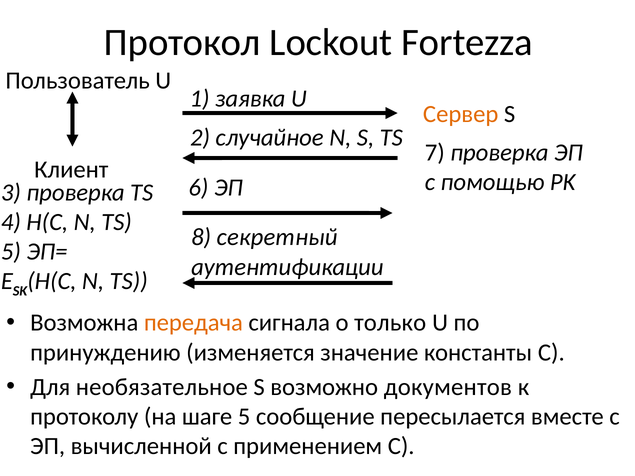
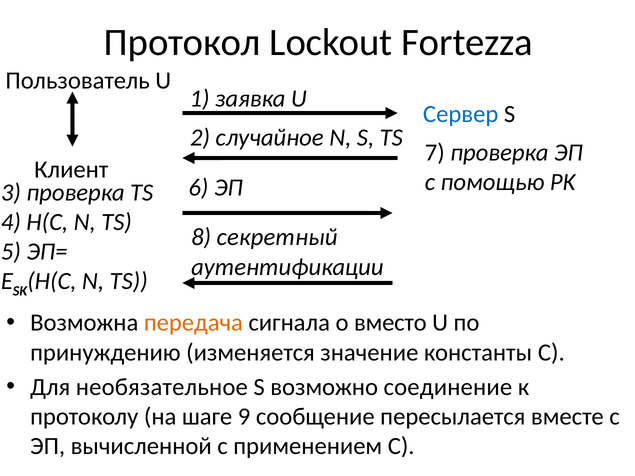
Сервер colour: orange -> blue (461, 114)
только: только -> вместо (390, 323)
документов: документов -> соединение (448, 387)
шаге 5: 5 -> 9 (244, 417)
